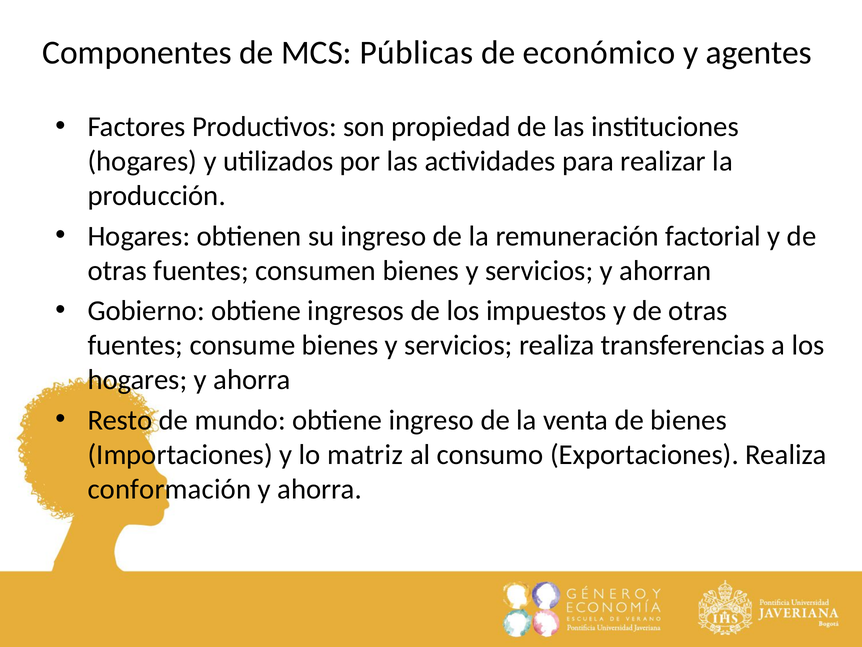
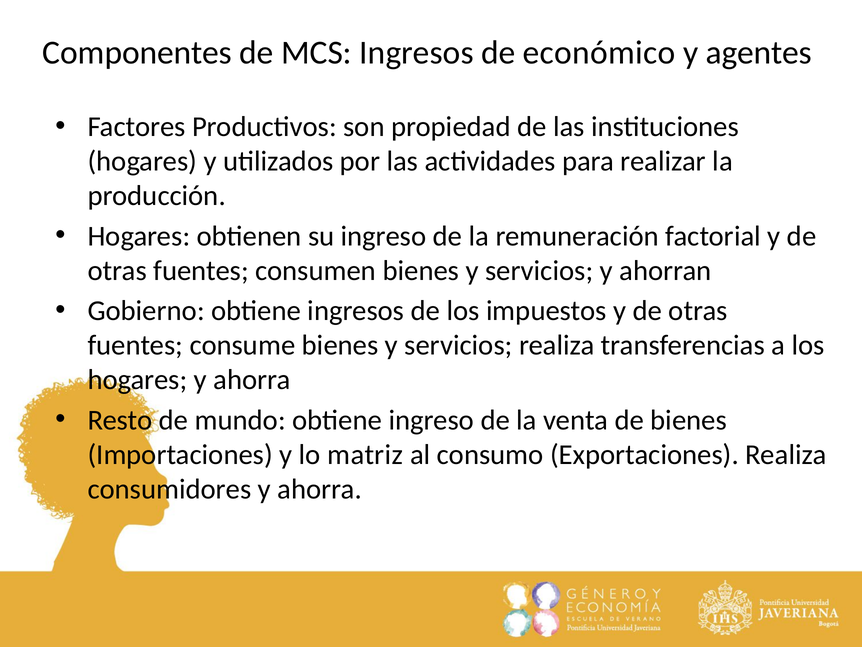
MCS Públicas: Públicas -> Ingresos (417, 53)
conformación: conformación -> consumidores (170, 489)
